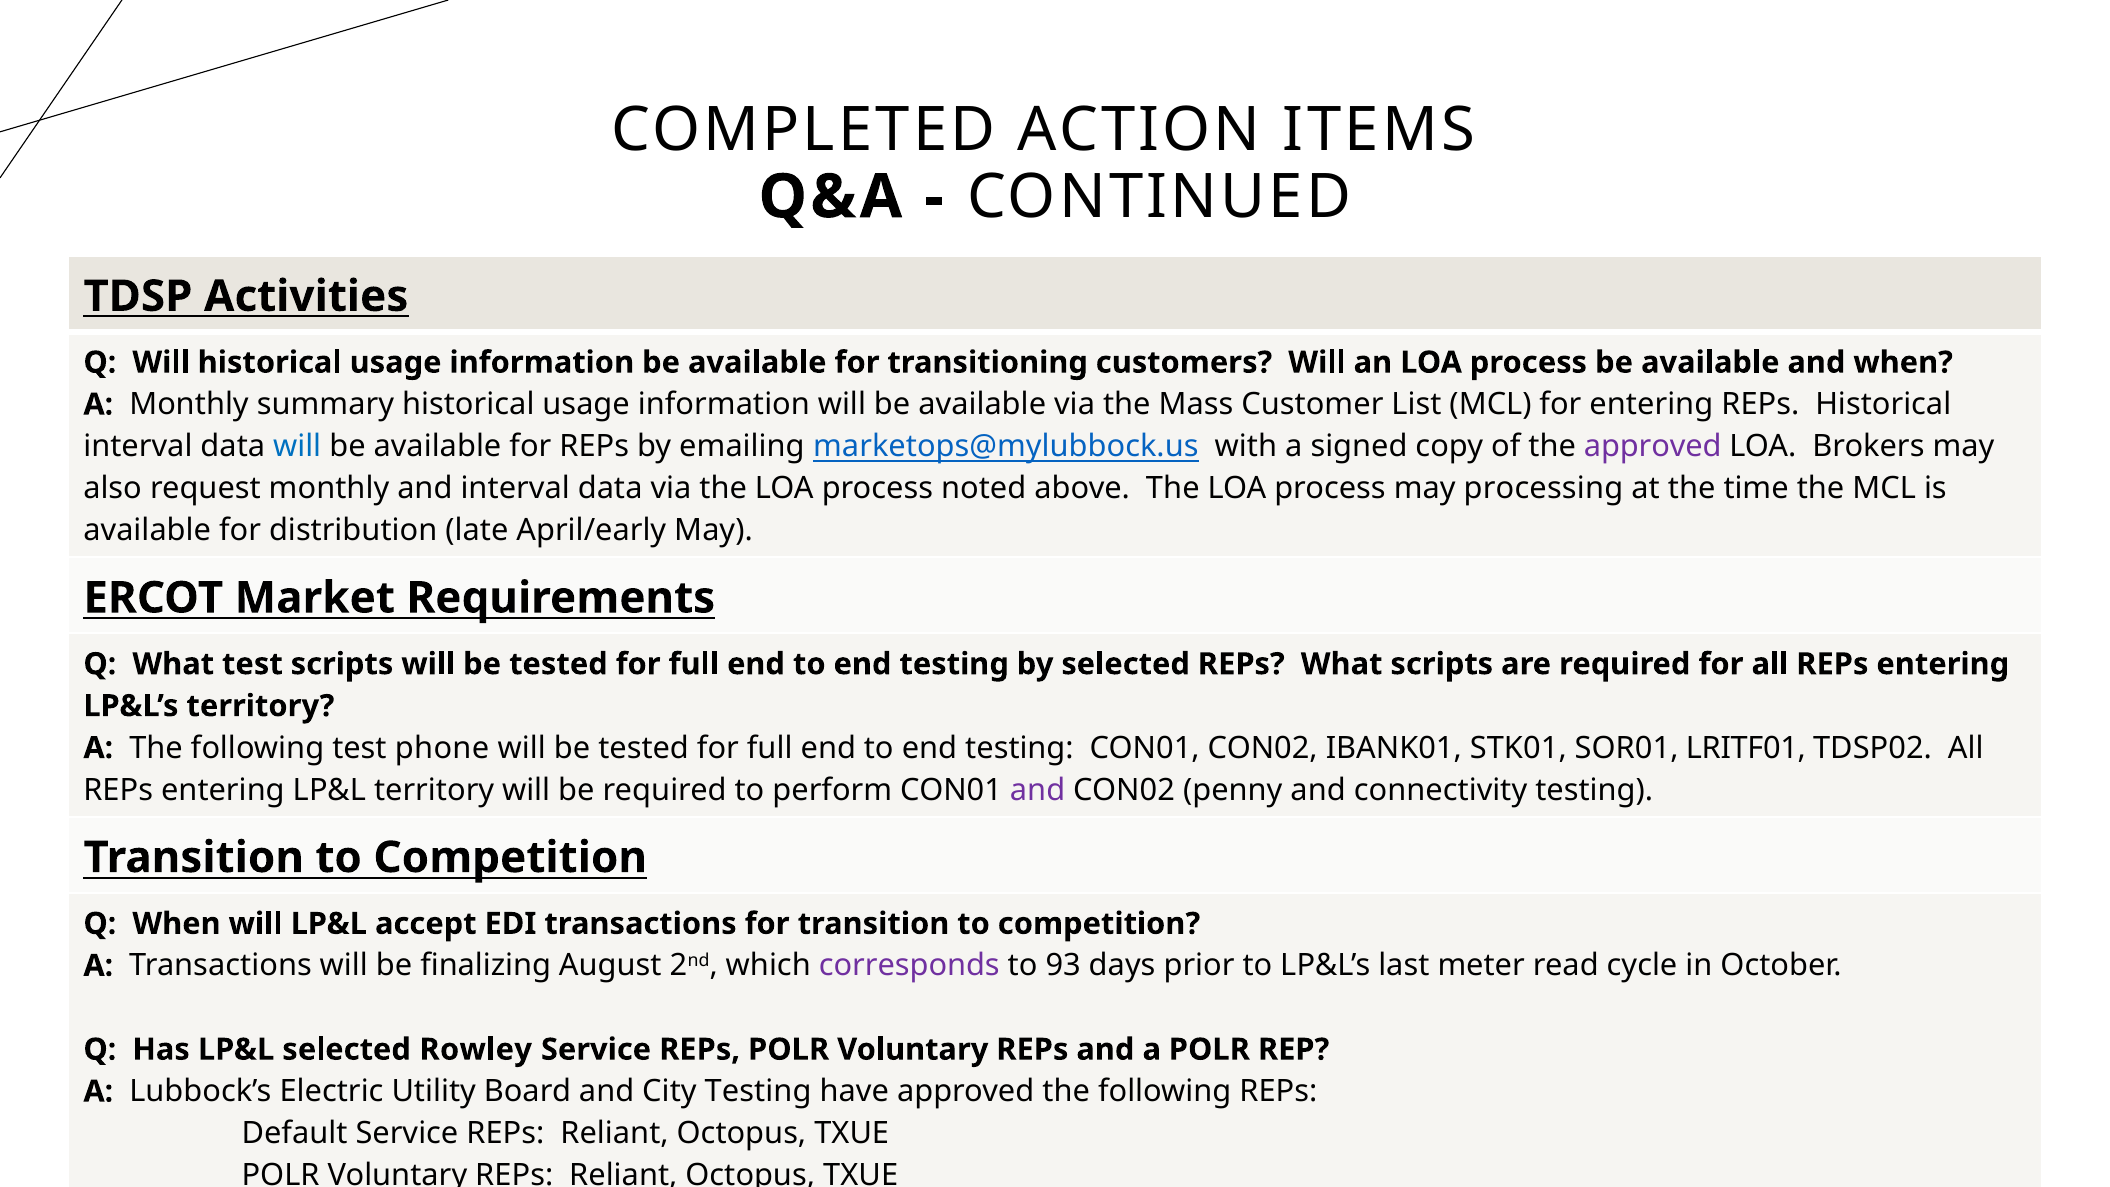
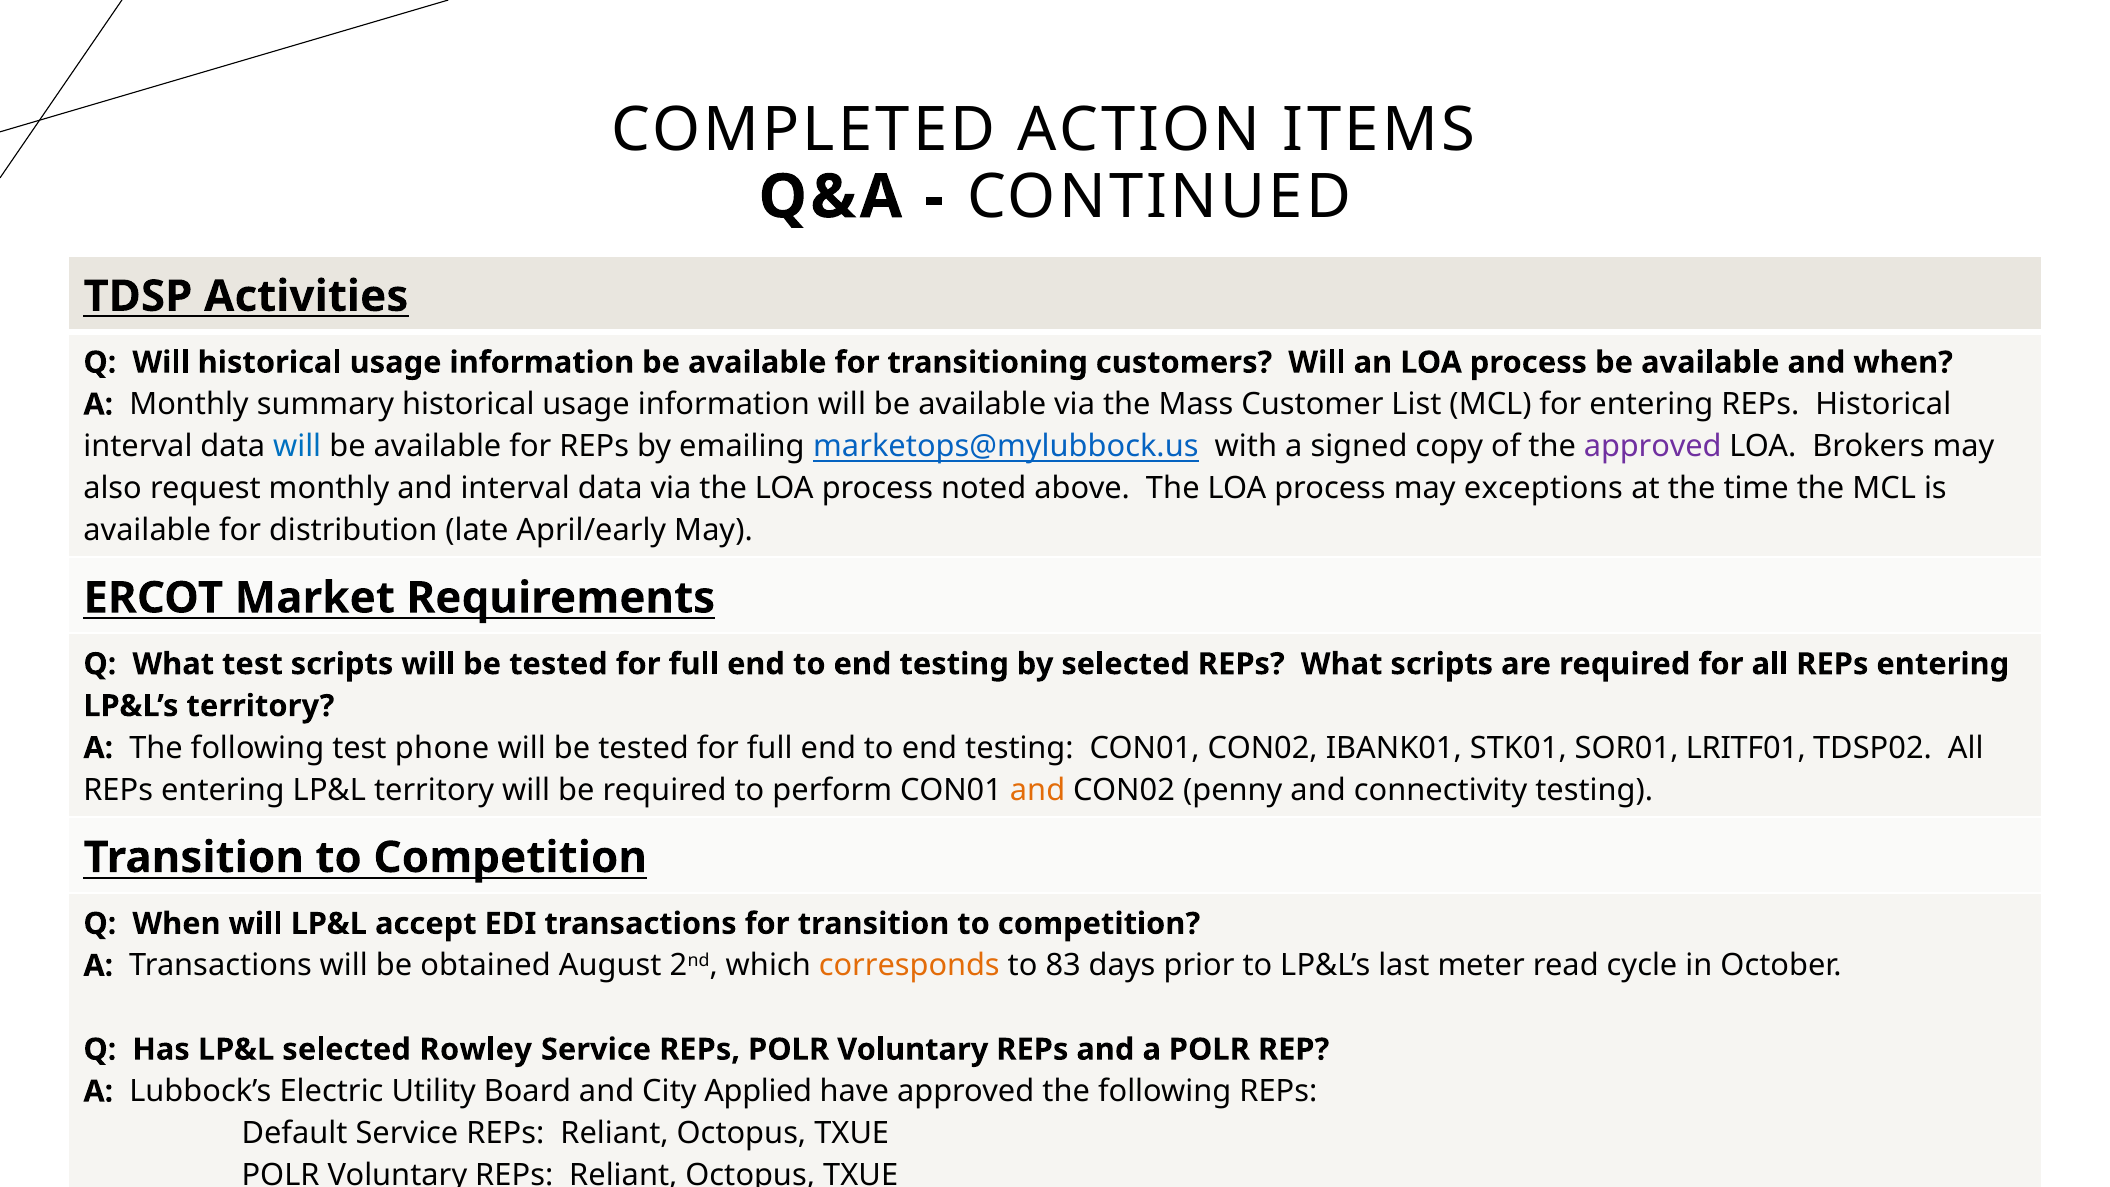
processing: processing -> exceptions (1543, 488)
and colour: purple -> orange (1038, 790)
finalizing: finalizing -> obtained (486, 966)
corresponds colour: purple -> orange (909, 966)
93: 93 -> 83 (1063, 966)
City Testing: Testing -> Applied (758, 1091)
